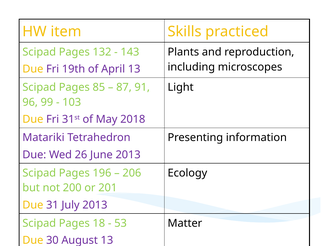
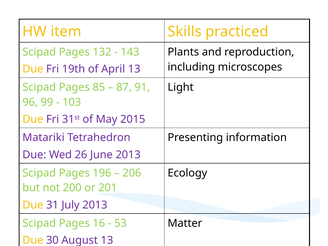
2018: 2018 -> 2015 (133, 119)
18: 18 -> 16 (99, 223)
